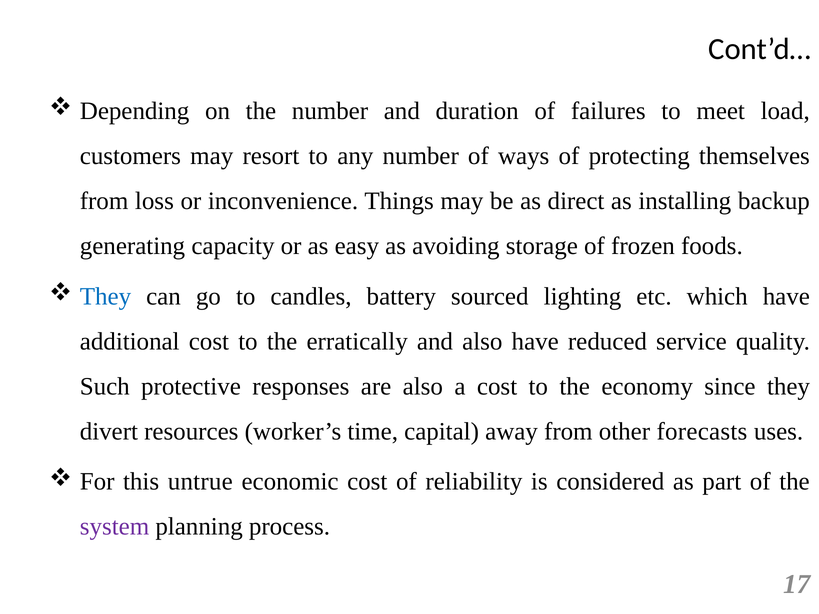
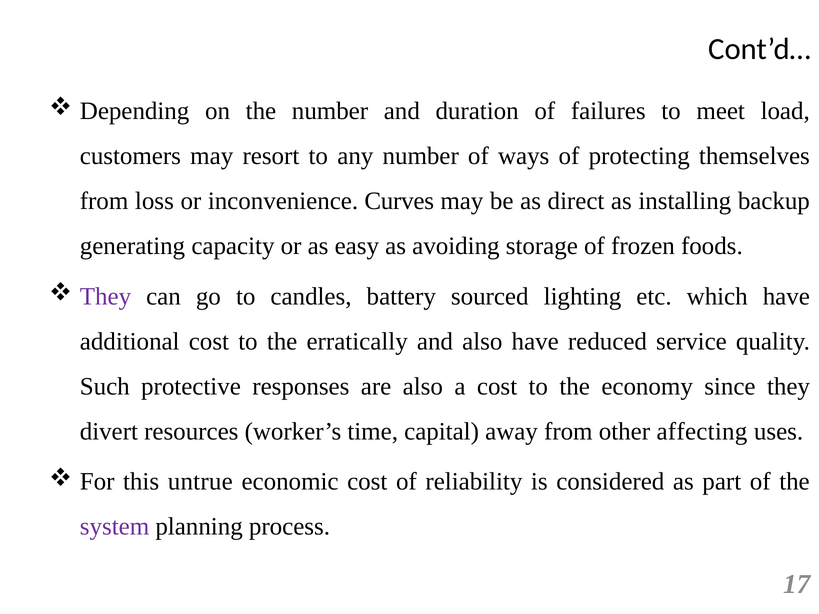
Things: Things -> Curves (399, 201)
They colour: blue -> purple (106, 296)
forecasts: forecasts -> affecting (702, 431)
